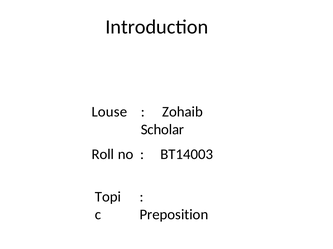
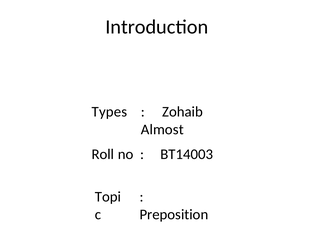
Louse: Louse -> Types (109, 112)
Scholar: Scholar -> Almost (162, 130)
